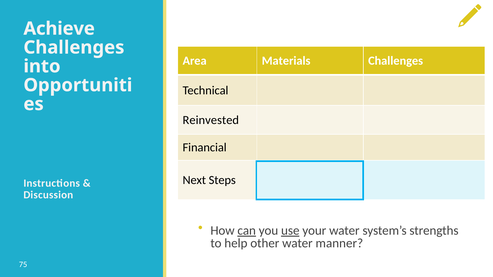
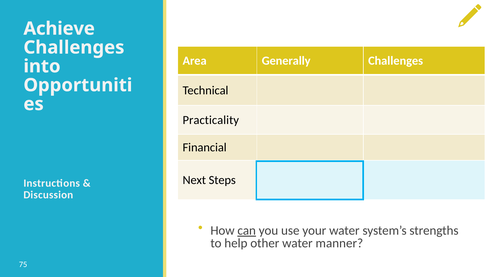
Materials: Materials -> Generally (286, 61)
Reinvested: Reinvested -> Practicality (211, 120)
use underline: present -> none (290, 231)
